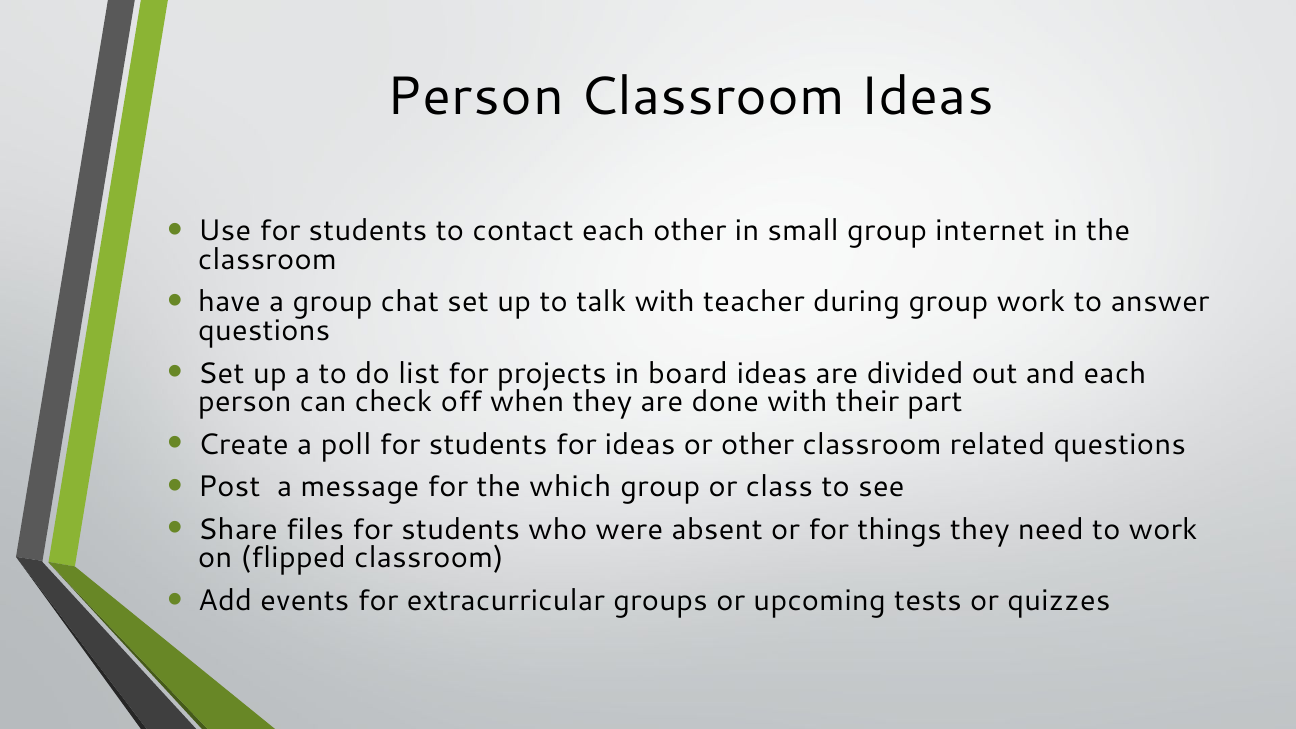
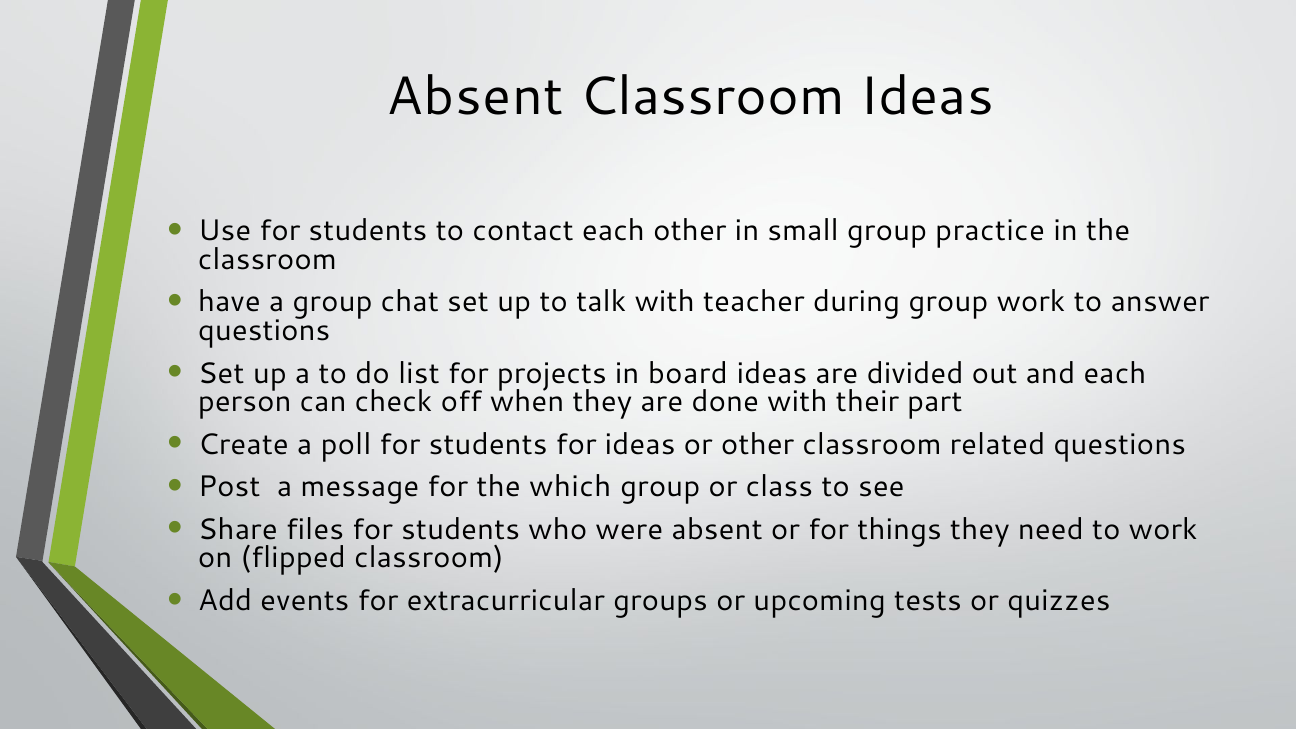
Person: Person -> Absent (475, 97)
internet: internet -> practice (990, 231)
